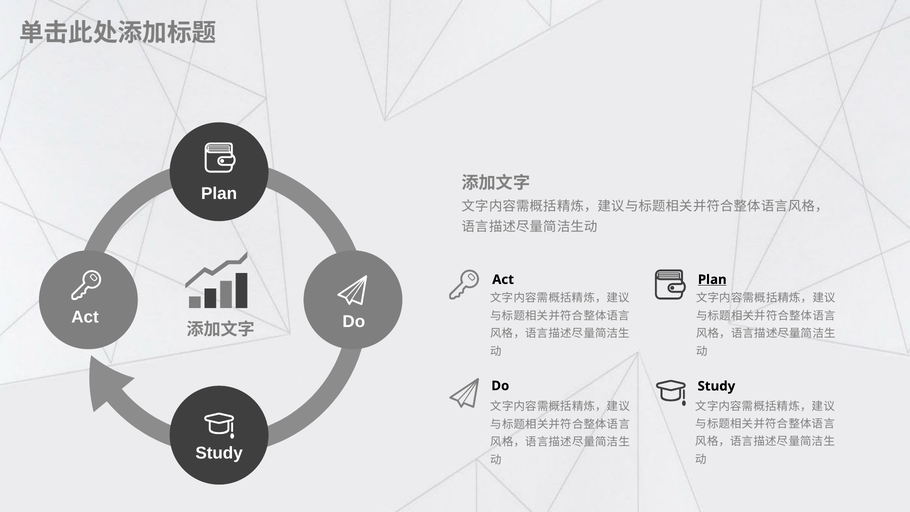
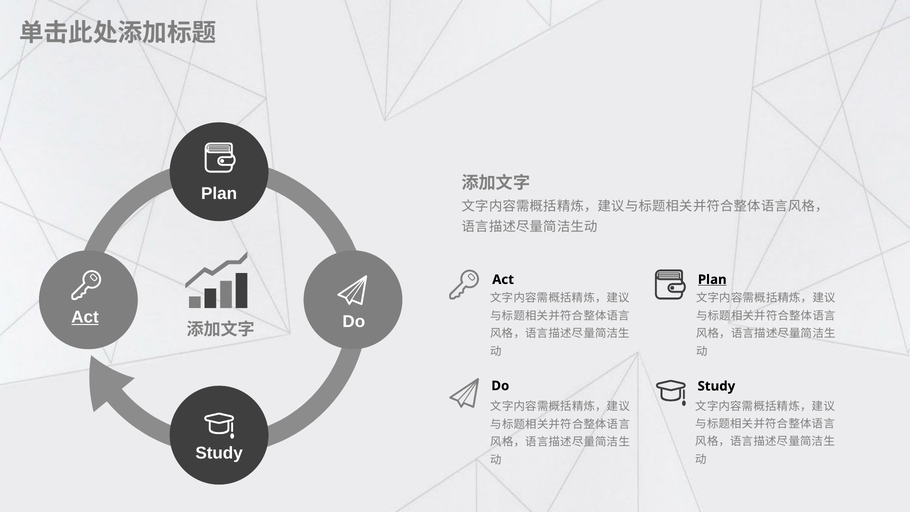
Act underline: none -> present (85, 317)
